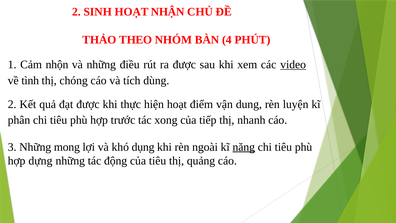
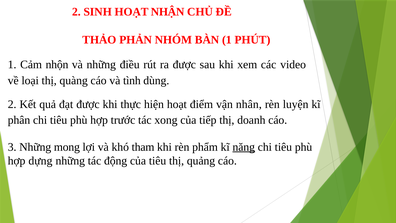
THEO: THEO -> PHẢN (136, 40)
BÀN 4: 4 -> 1 (227, 40)
video underline: present -> none (293, 64)
tình: tình -> loại (30, 80)
chóng: chóng -> quàng (74, 80)
tích: tích -> tình (132, 80)
dung: dung -> nhân (249, 104)
nhanh: nhanh -> doanh (251, 120)
dụng: dụng -> tham (143, 147)
ngoài: ngoài -> phẩm (205, 147)
